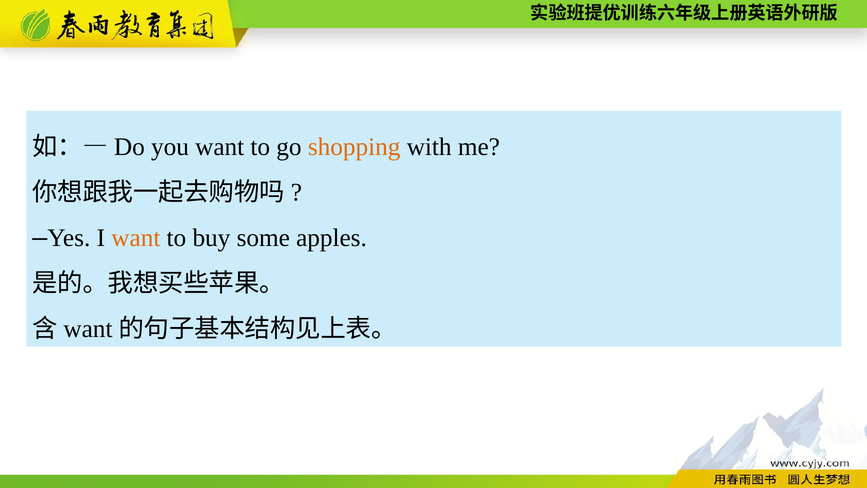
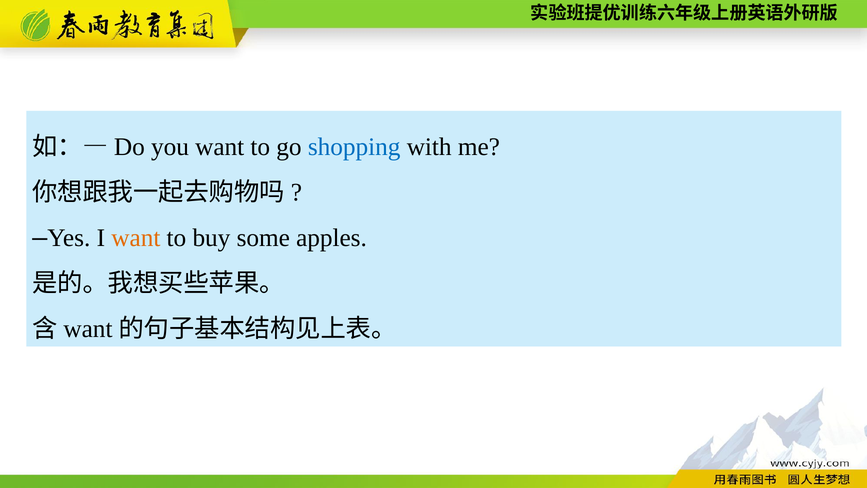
shopping colour: orange -> blue (354, 147)
